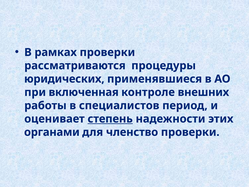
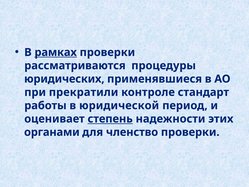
рамках underline: none -> present (56, 52)
включенная: включенная -> прекратили (84, 92)
внешних: внешних -> стандарт (203, 92)
специалистов: специалистов -> юридической (119, 105)
